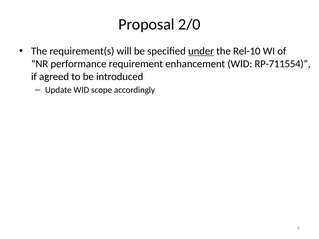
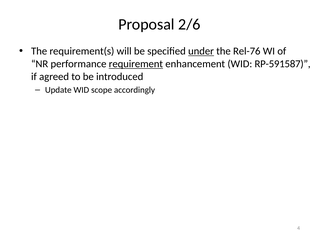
2/0: 2/0 -> 2/6 (189, 25)
Rel-10: Rel-10 -> Rel-76 (247, 51)
requirement underline: none -> present (136, 64)
RP-711554: RP-711554 -> RP-591587 (283, 64)
